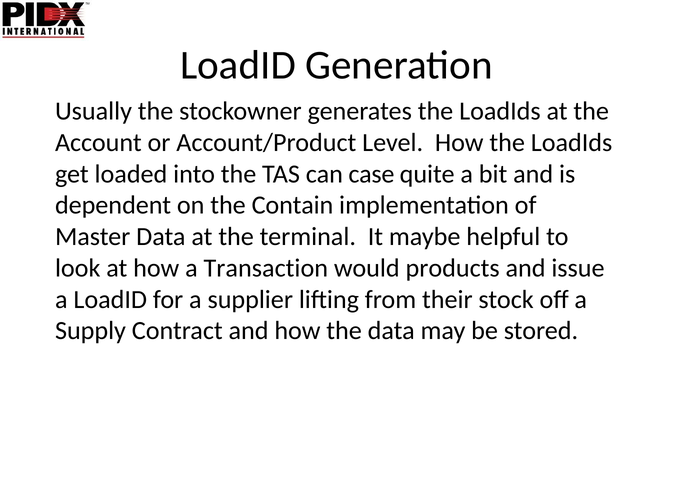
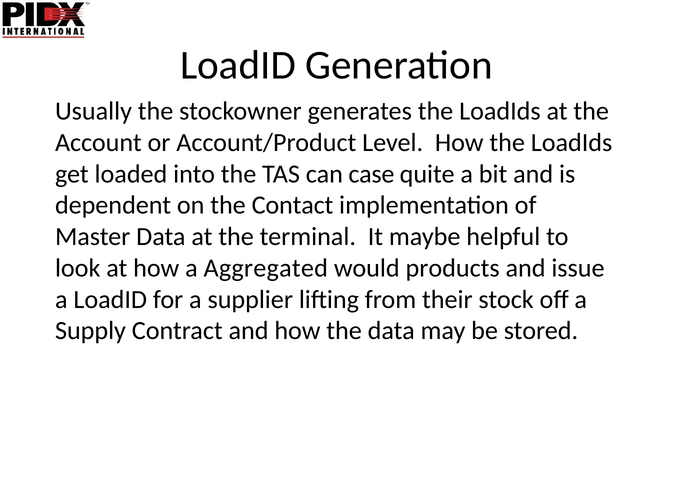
Contain: Contain -> Contact (292, 206)
Transaction: Transaction -> Aggregated (266, 268)
